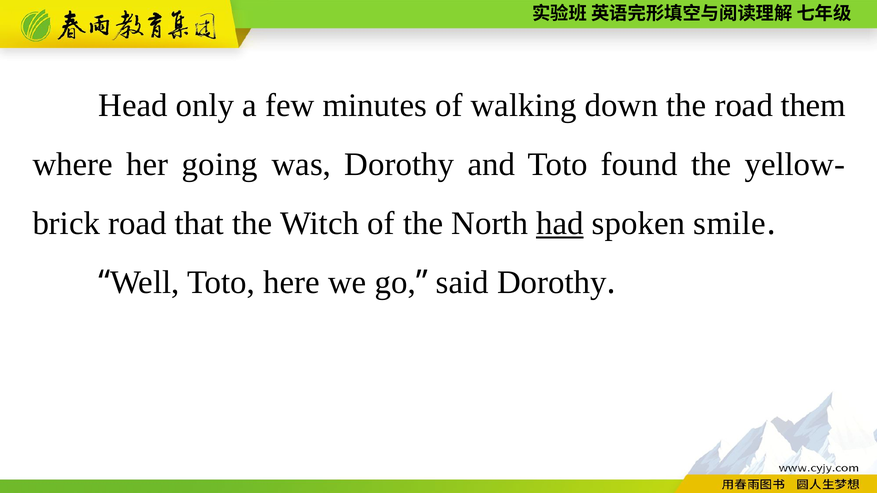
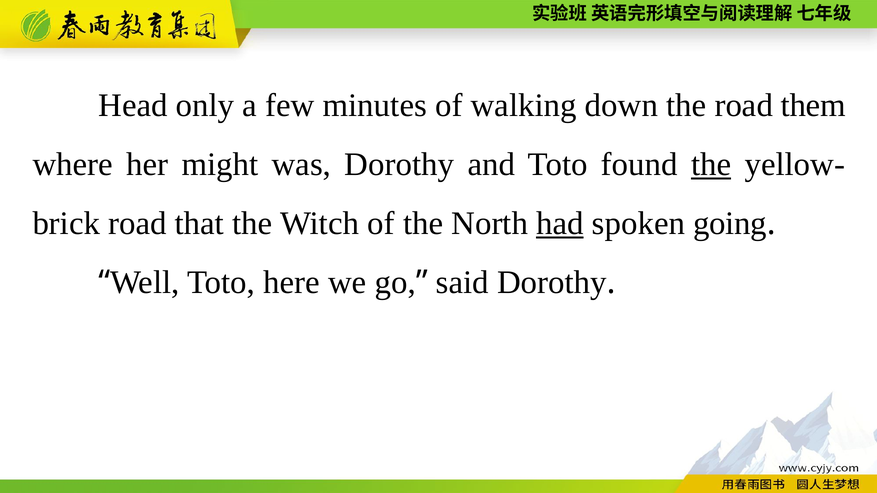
going: going -> might (220, 164)
the underline: none -> present (711, 164)
smile: smile -> going (730, 224)
